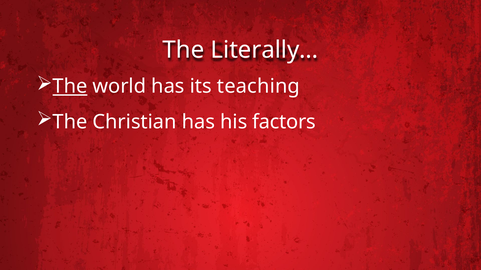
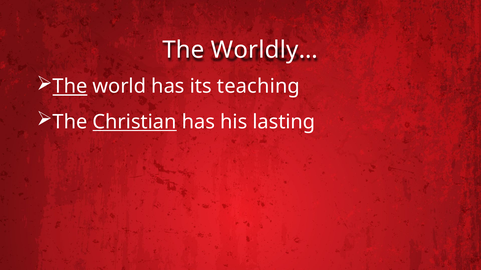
Literally…: Literally… -> Worldly… (264, 50)
Christian underline: none -> present (135, 122)
factors: factors -> lasting (284, 122)
